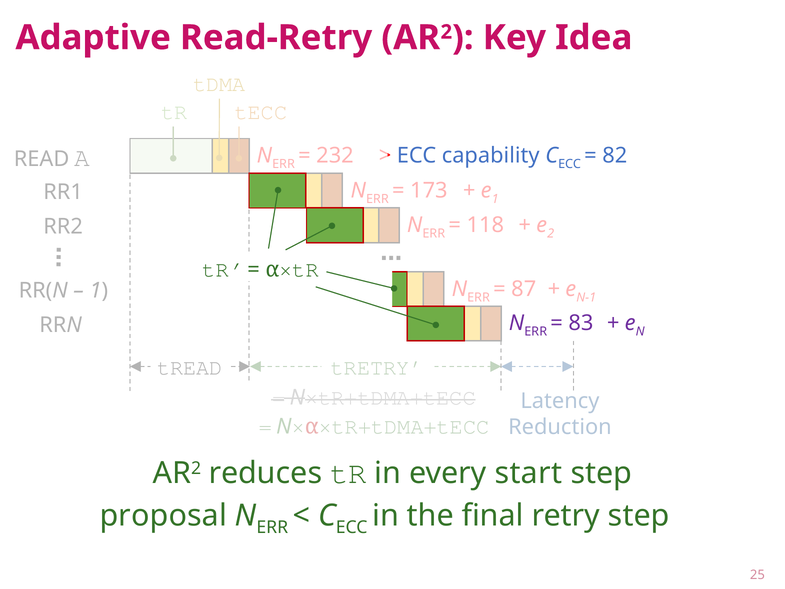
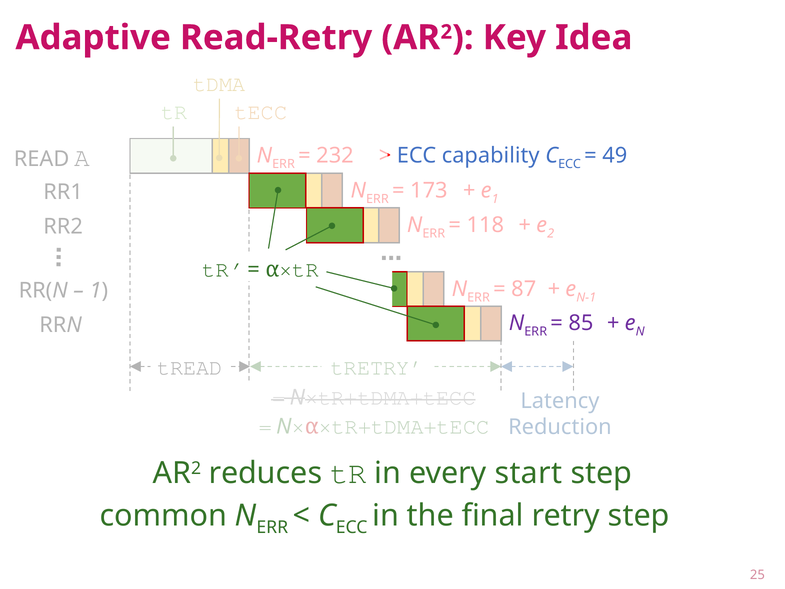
82: 82 -> 49 (615, 156)
83: 83 -> 85 (581, 323)
proposal: proposal -> common (163, 516)
